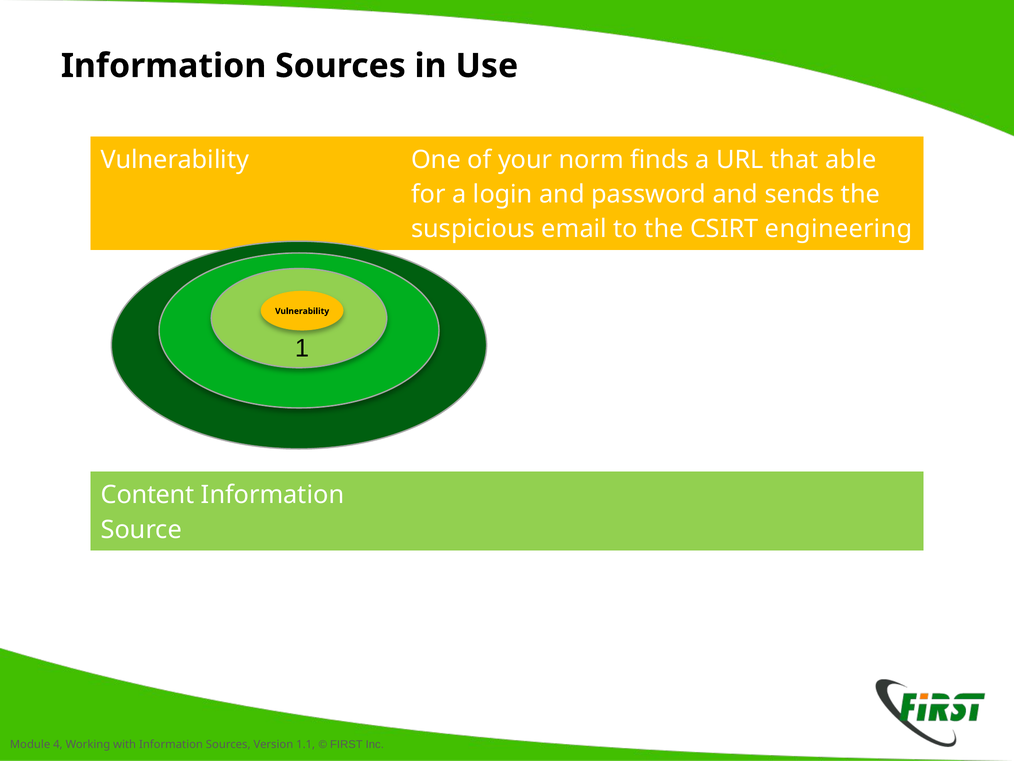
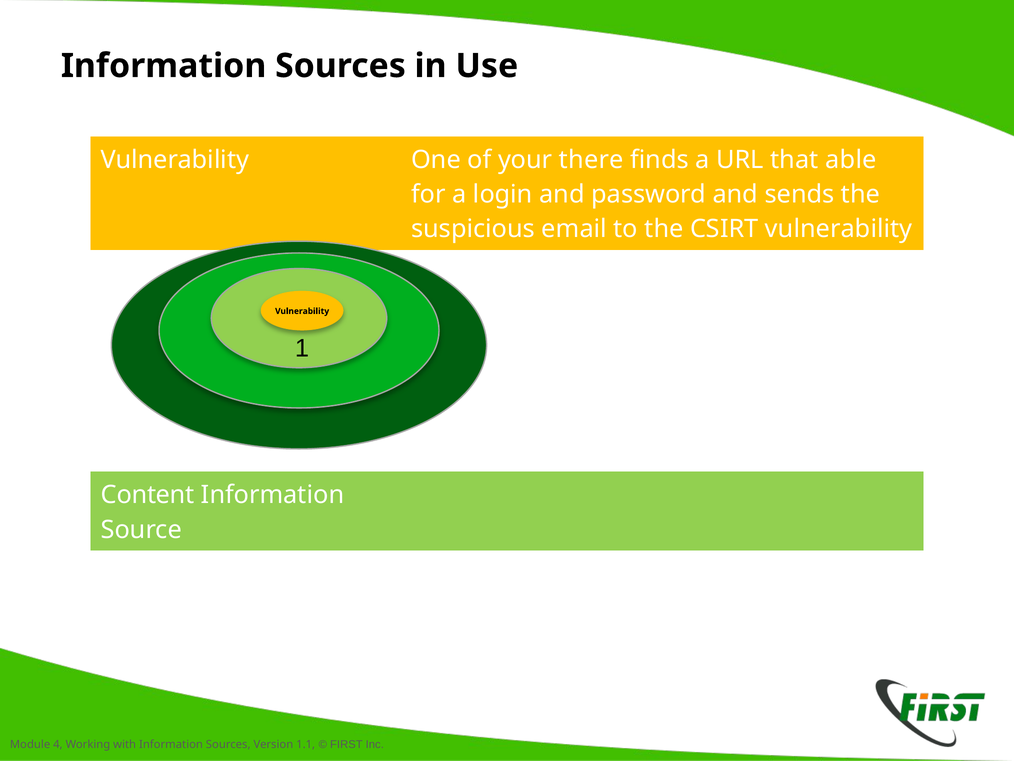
norm: norm -> there (591, 160)
CSIRT engineering: engineering -> vulnerability (839, 229)
